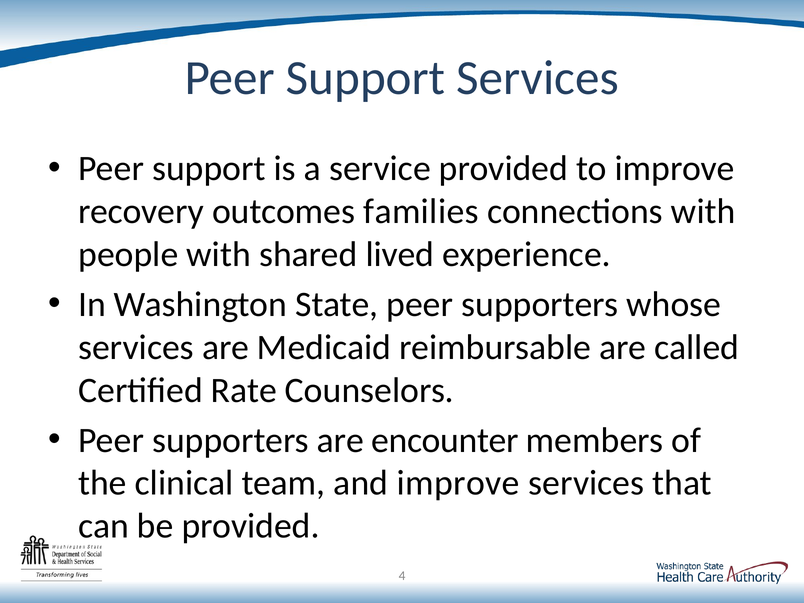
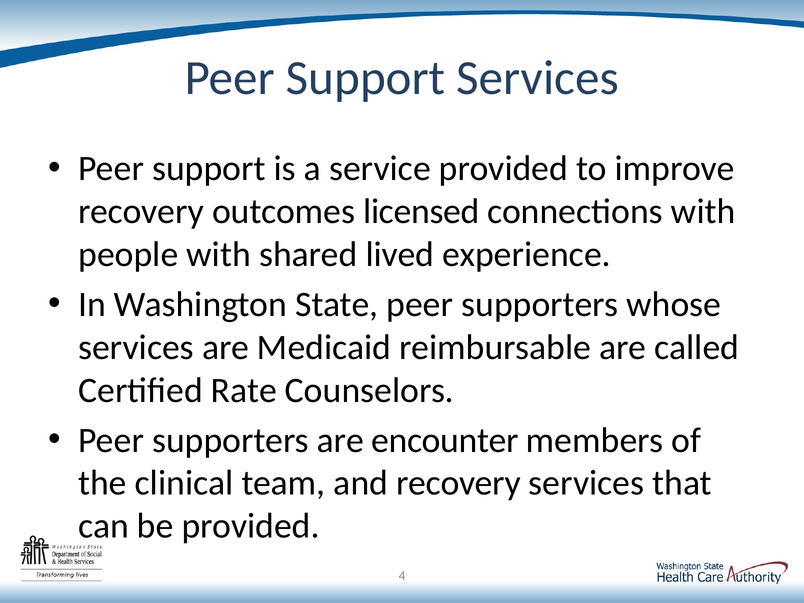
families: families -> licensed (421, 212)
and improve: improve -> recovery (458, 483)
